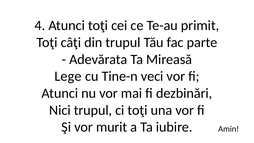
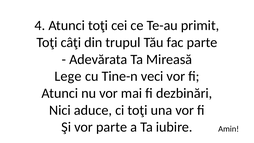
Nici trupul: trupul -> aduce (93, 110)
vor murit: murit -> parte (112, 127)
